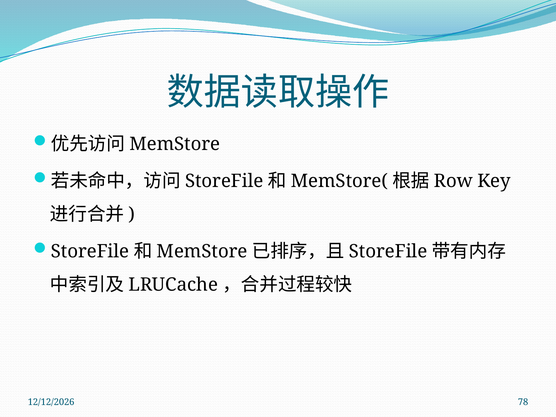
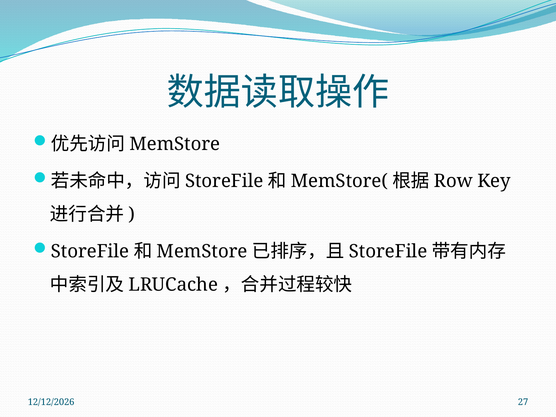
78: 78 -> 27 (523, 402)
